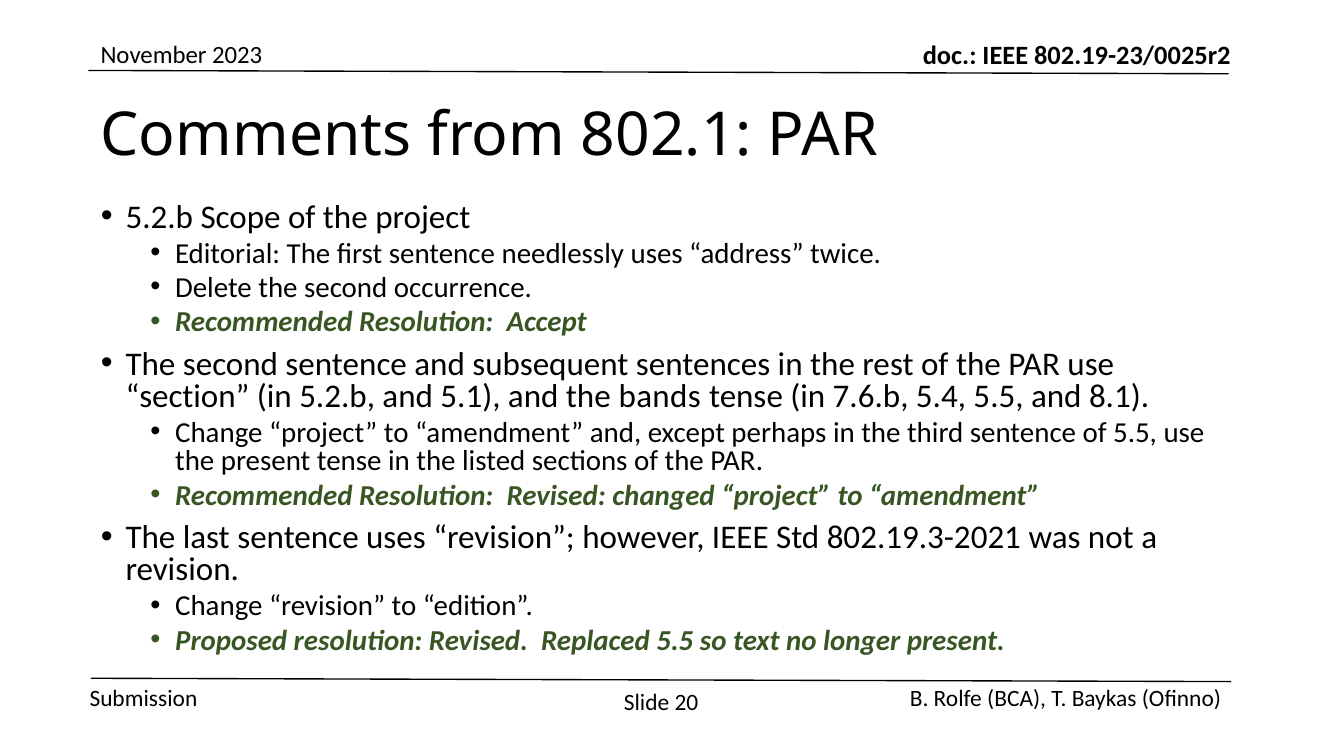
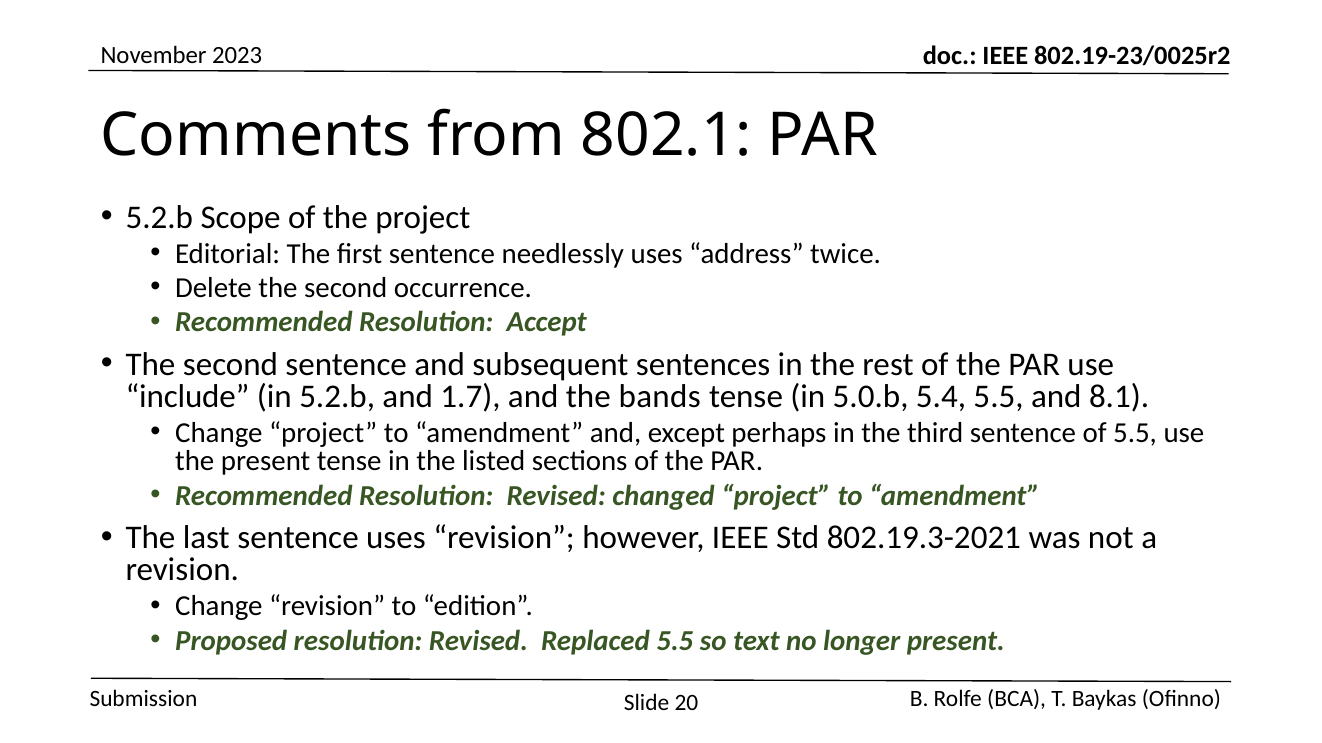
section: section -> include (188, 397)
5.1: 5.1 -> 1.7 (471, 397)
7.6.b: 7.6.b -> 5.0.b (871, 397)
